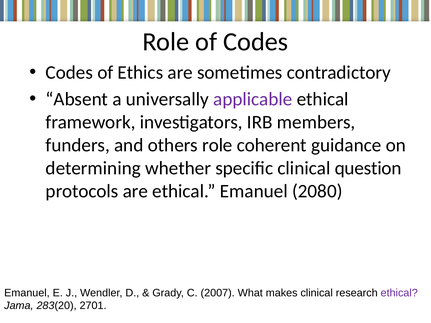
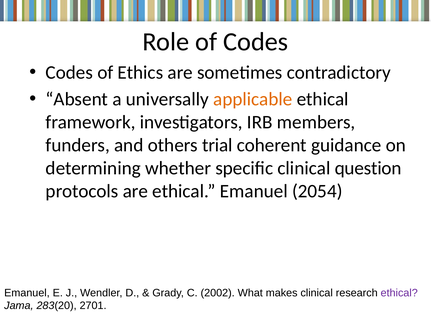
applicable colour: purple -> orange (253, 99)
others role: role -> trial (217, 145)
2080: 2080 -> 2054 (317, 191)
2007: 2007 -> 2002 (218, 293)
